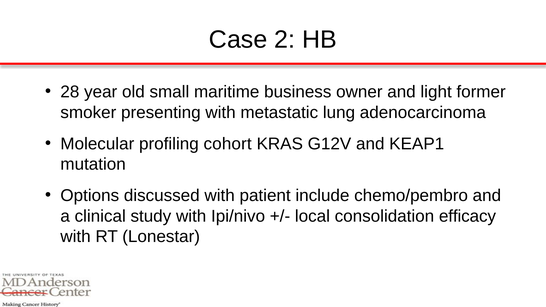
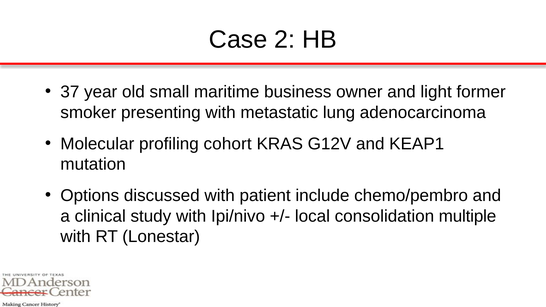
28: 28 -> 37 (70, 92)
efficacy: efficacy -> multiple (467, 216)
